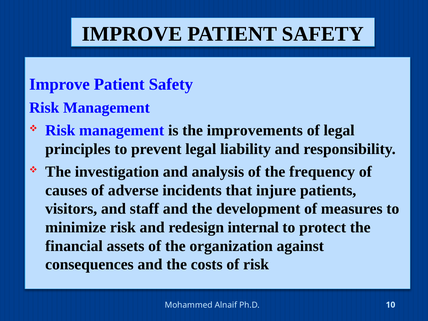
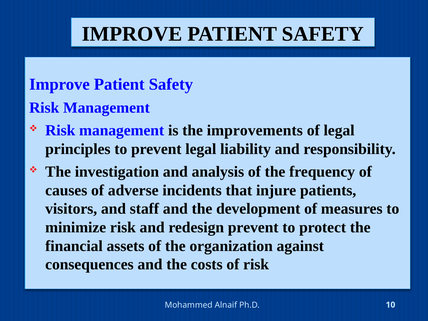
redesign internal: internal -> prevent (253, 227)
